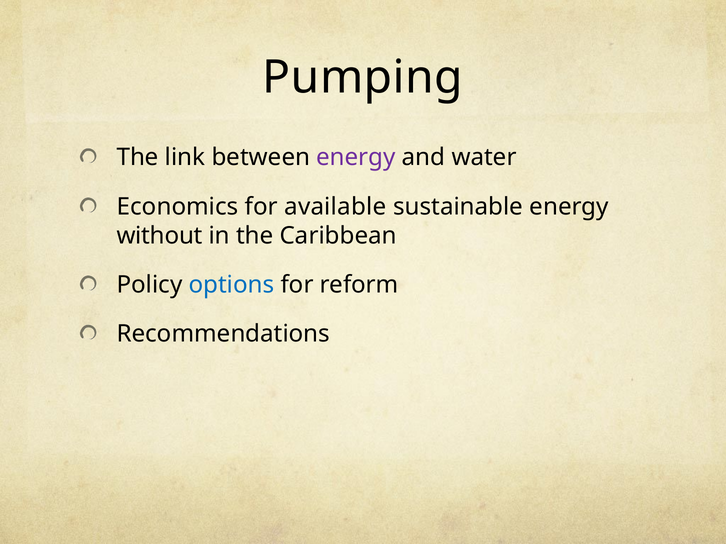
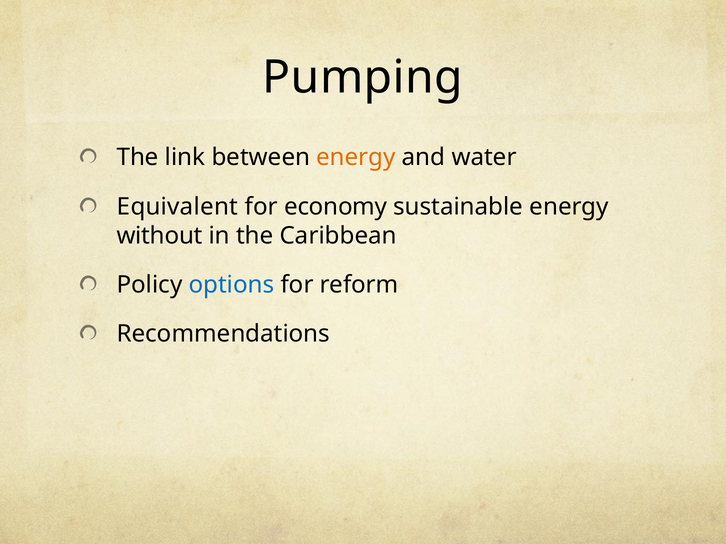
energy colour: purple -> orange (356, 158)
Economics: Economics -> Equivalent (178, 207)
available: available -> economy (336, 207)
